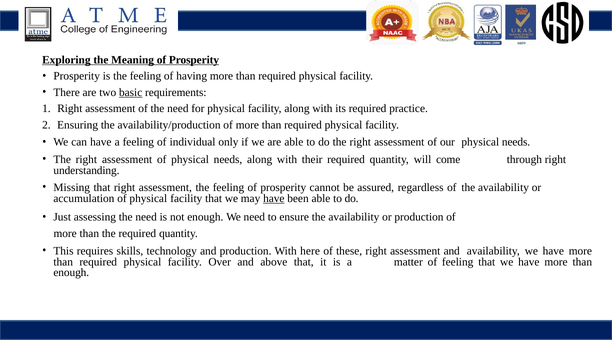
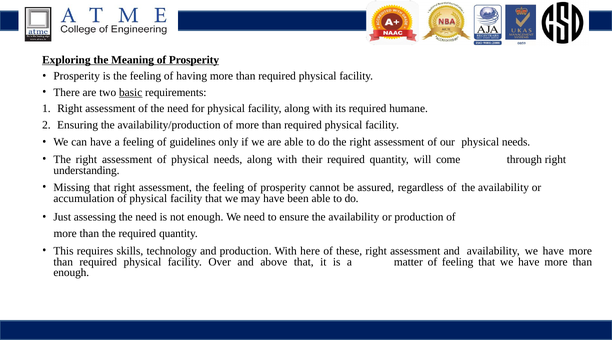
practice: practice -> humane (409, 109)
individual: individual -> guidelines (193, 142)
have underline: present -> none (274, 198)
